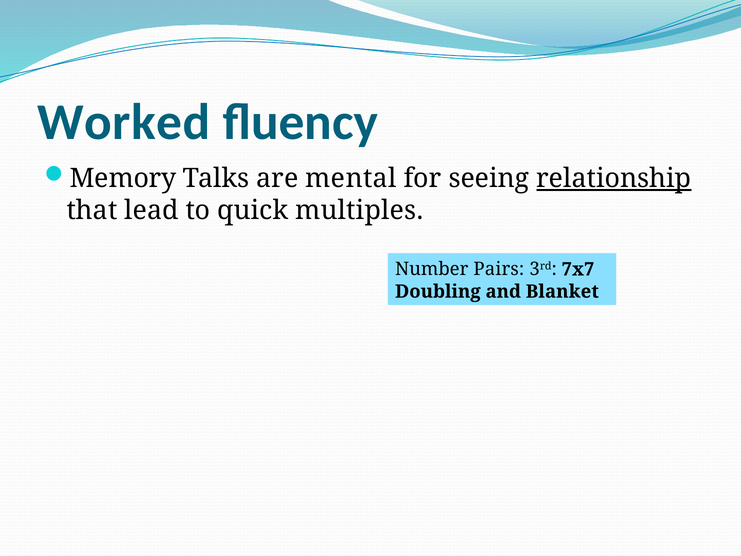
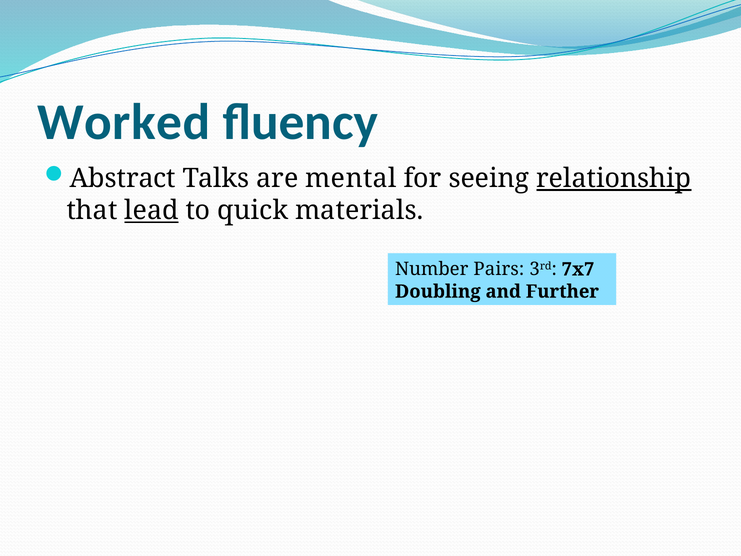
Memory: Memory -> Abstract (123, 178)
lead underline: none -> present (151, 210)
multiples: multiples -> materials (359, 210)
Blanket: Blanket -> Further (562, 291)
